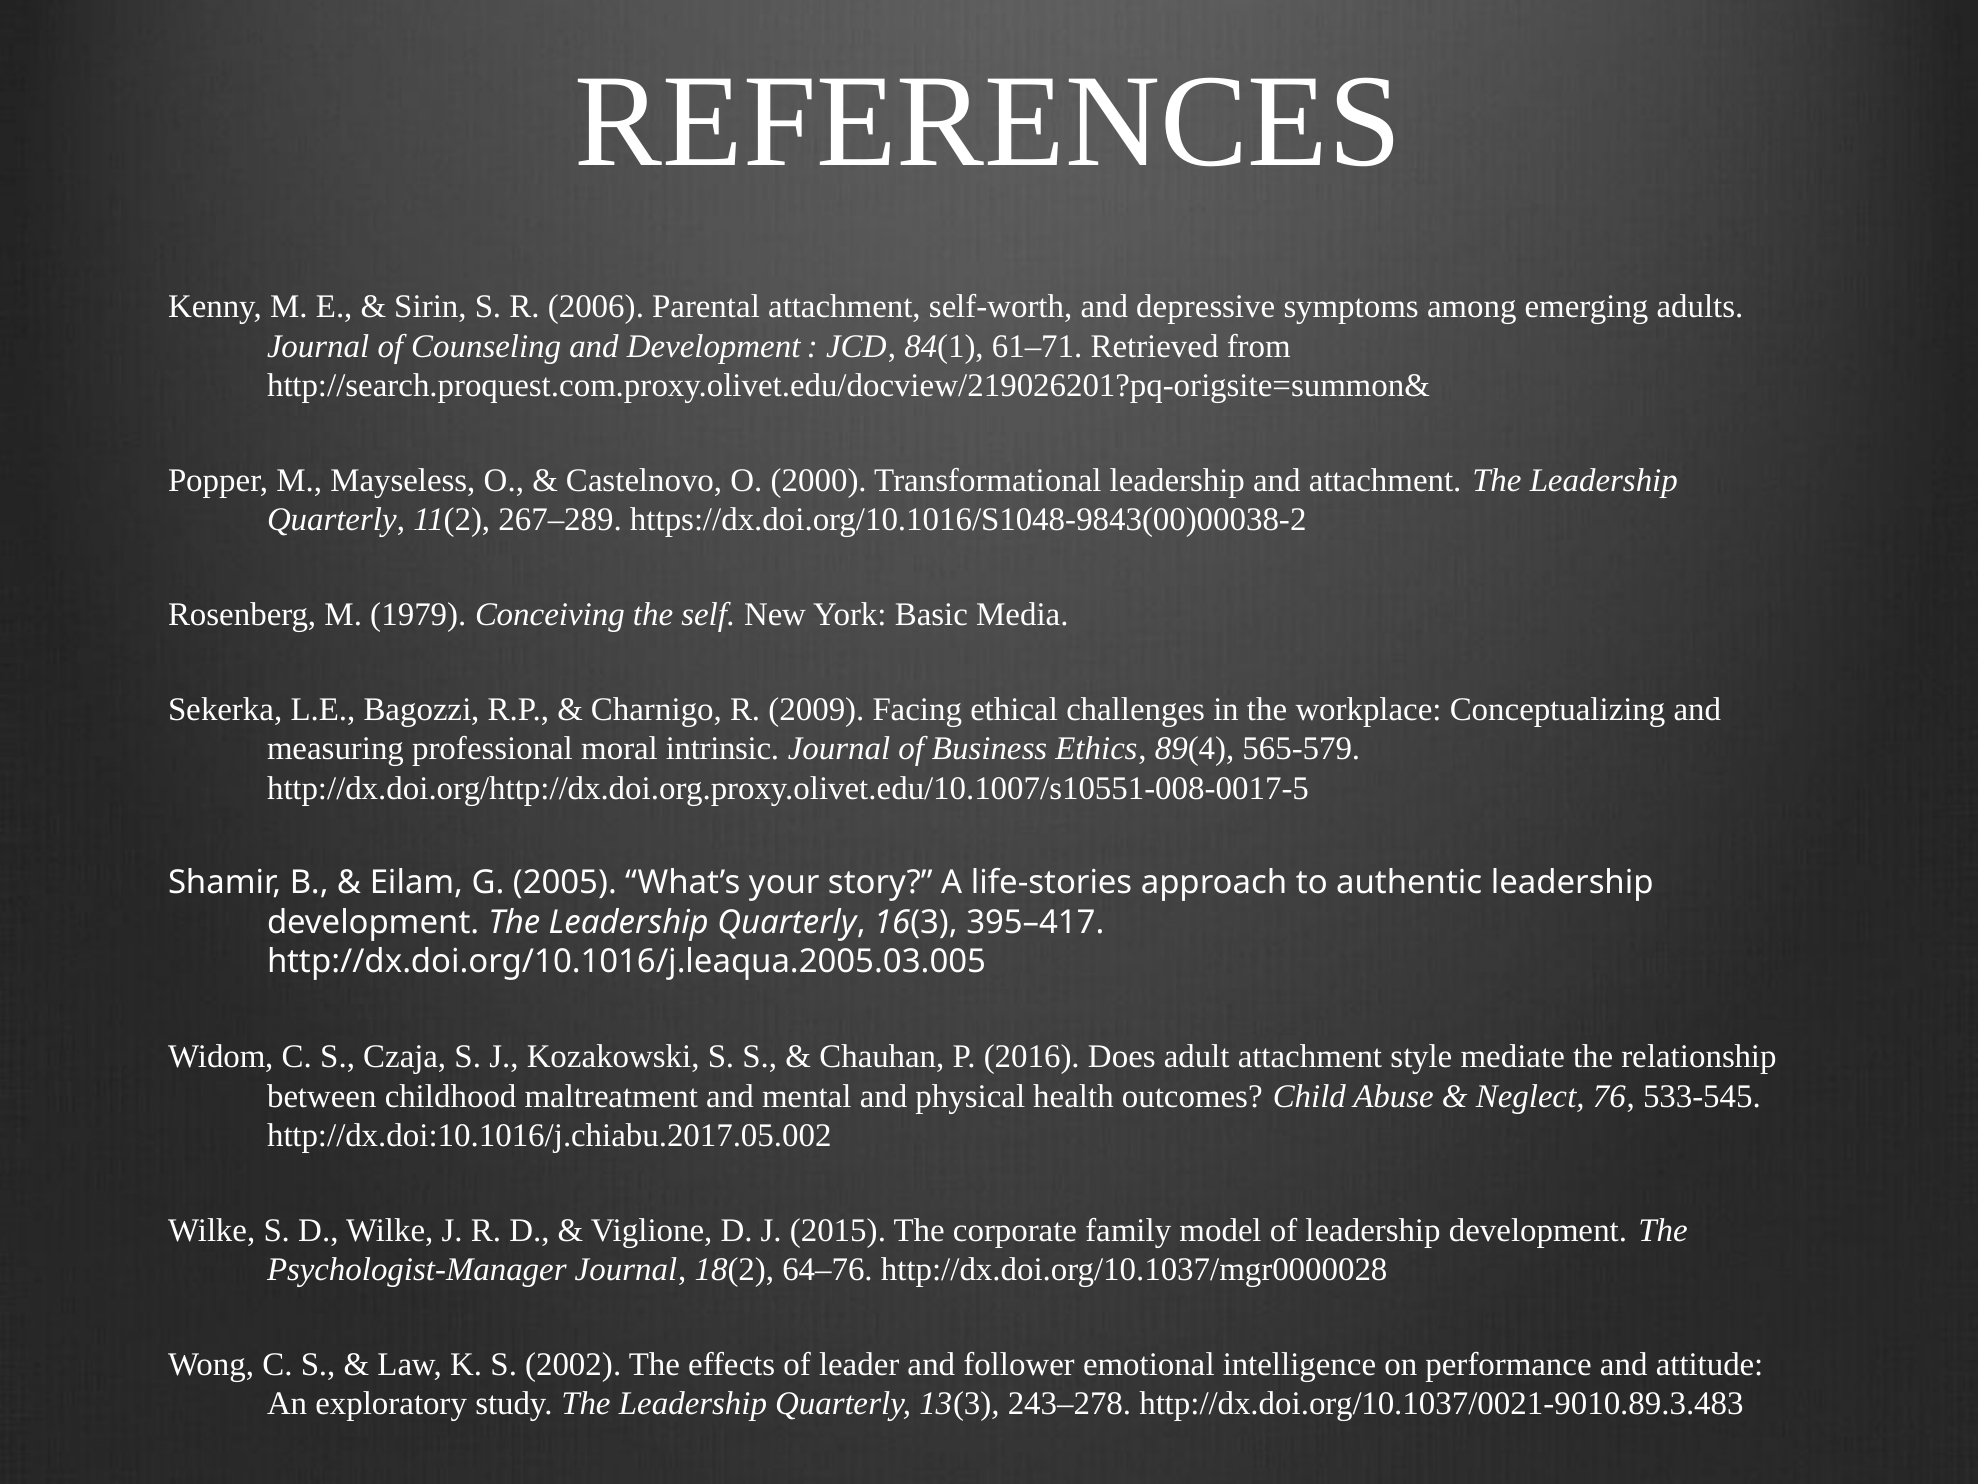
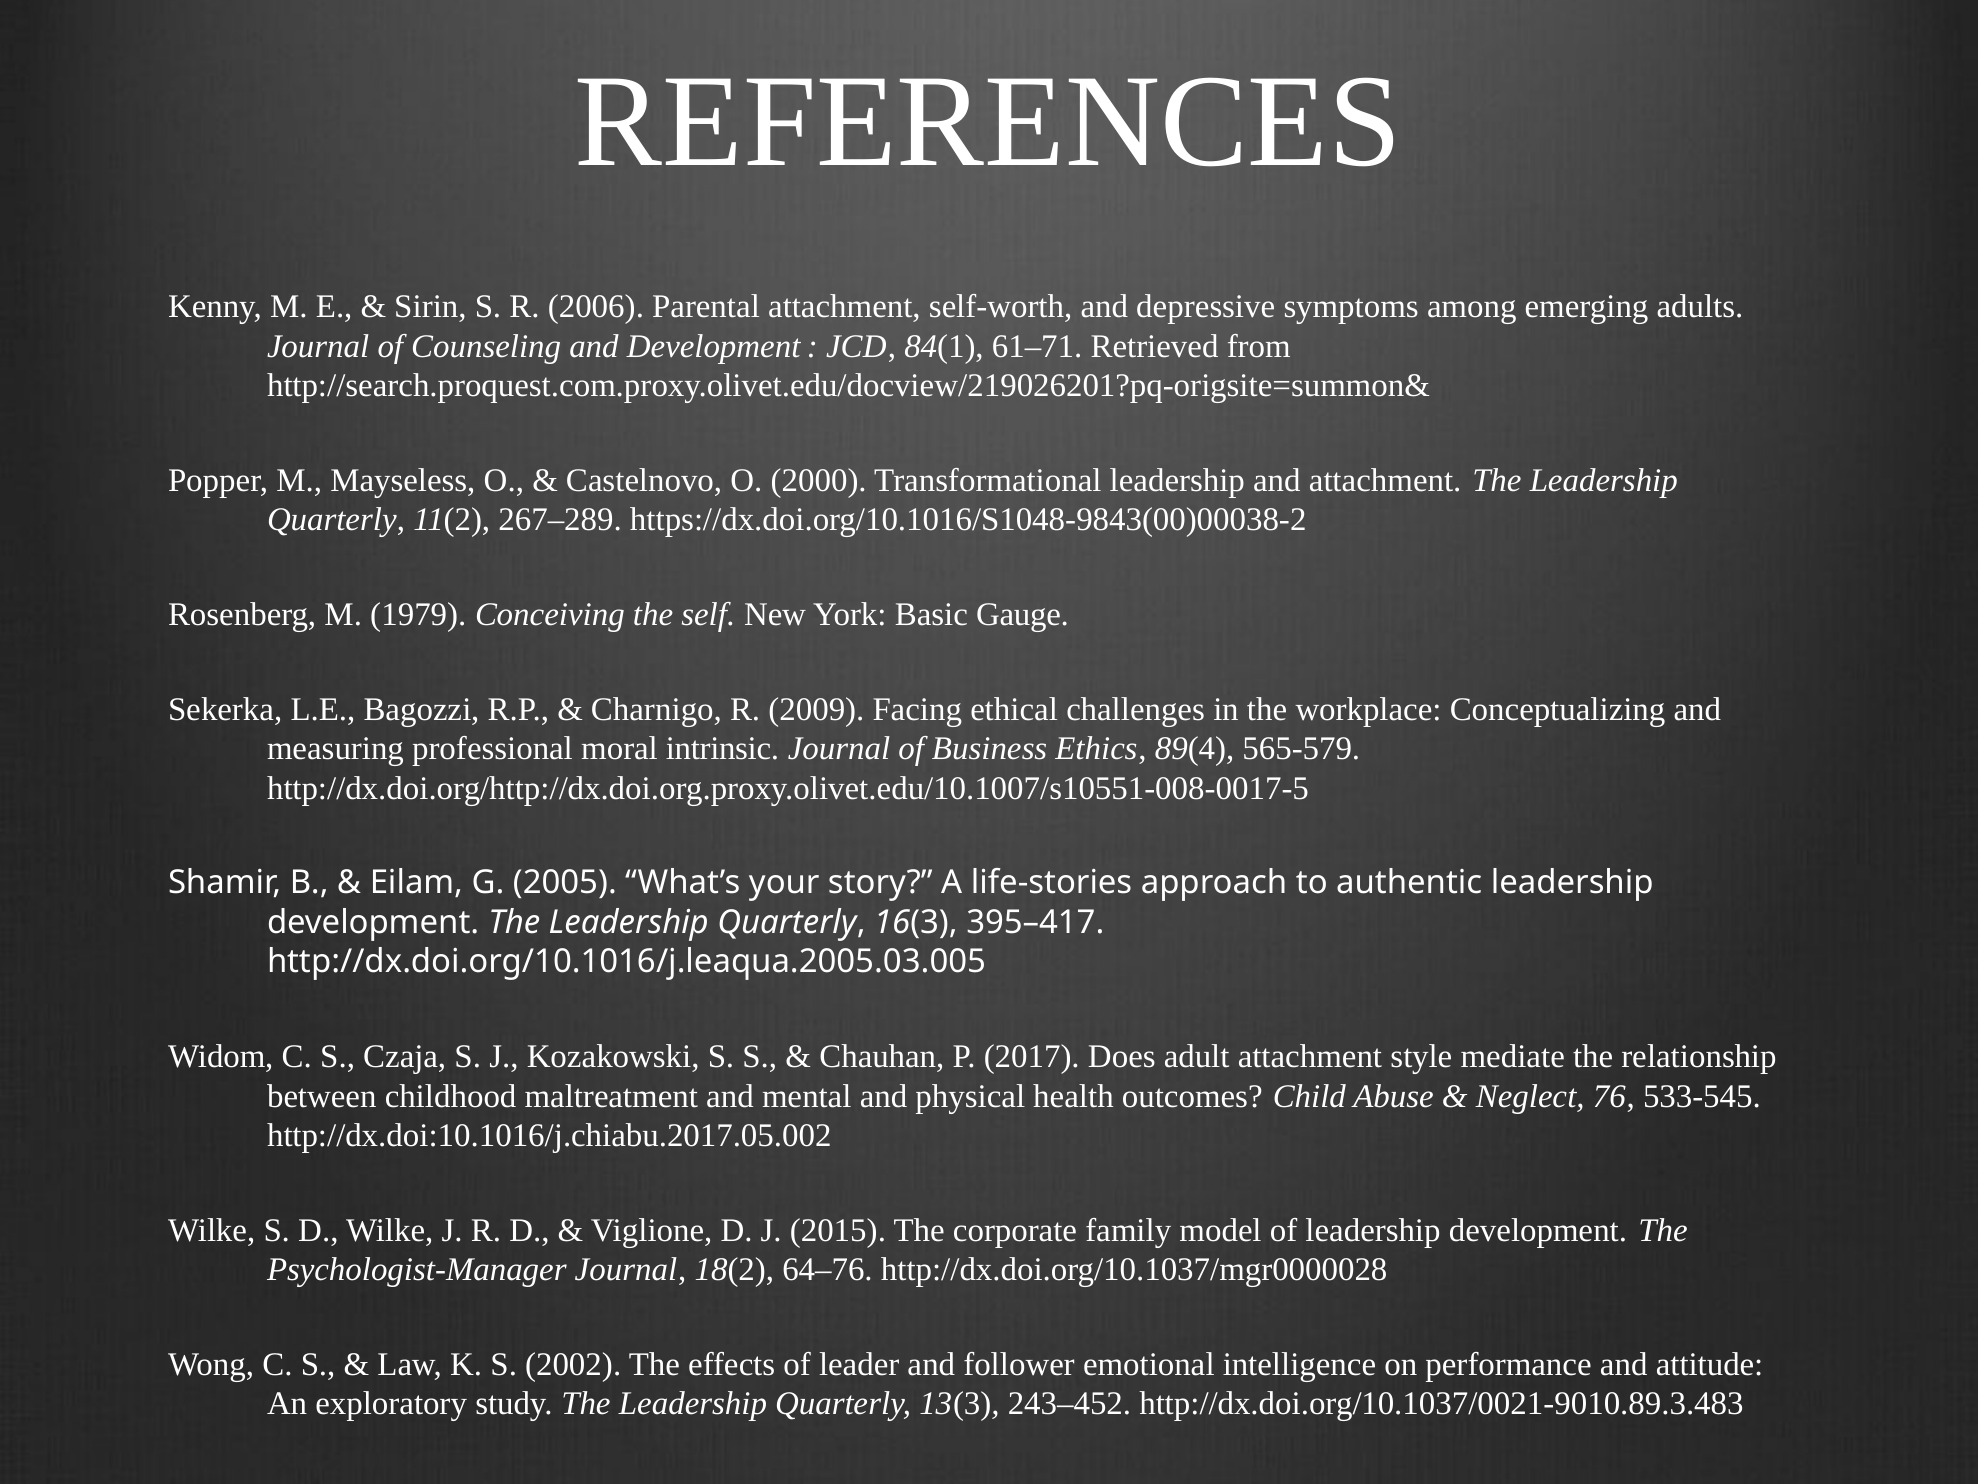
Media: Media -> Gauge (1022, 614)
2016: 2016 -> 2017 (1032, 1056)
243–278: 243–278 -> 243–452 (1069, 1404)
